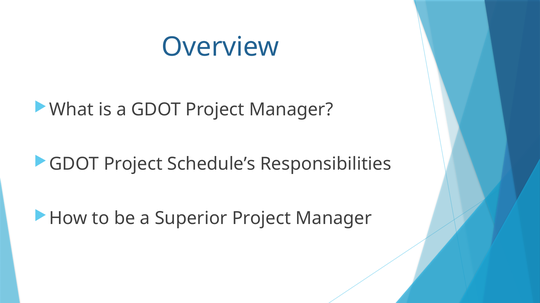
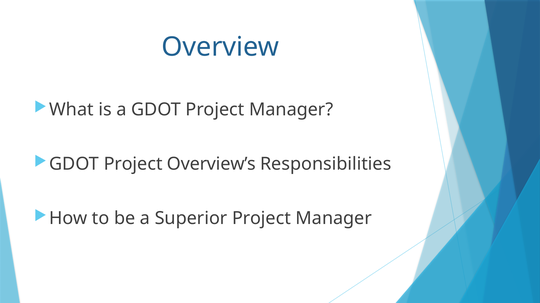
Schedule’s: Schedule’s -> Overview’s (211, 164)
